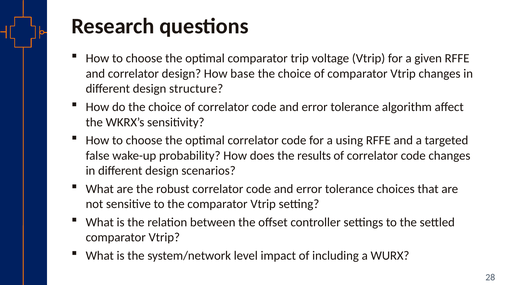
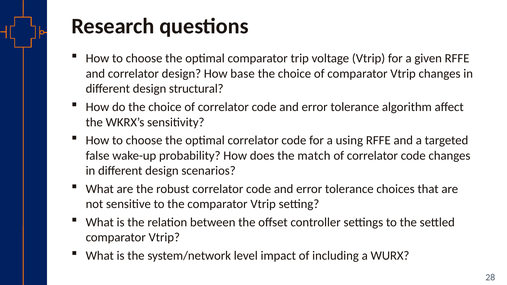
structure: structure -> structural (196, 89)
results: results -> match (314, 156)
